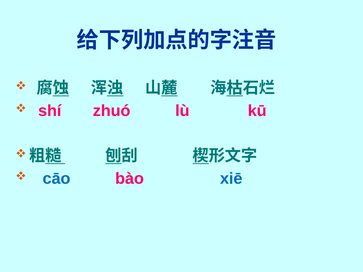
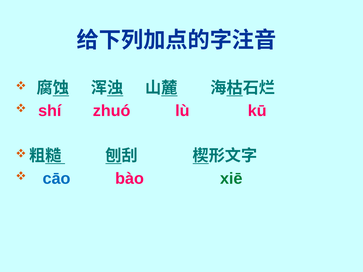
xiē colour: blue -> green (231, 179)
